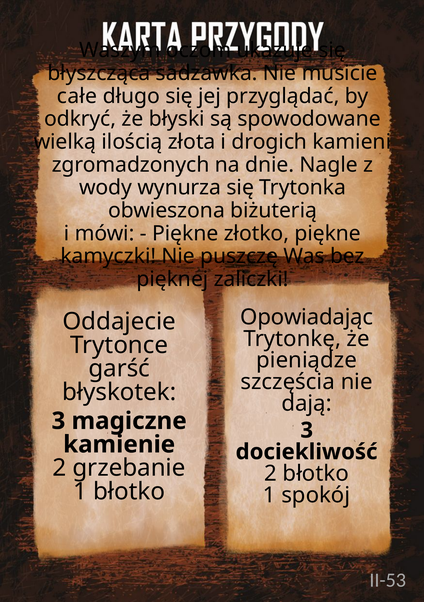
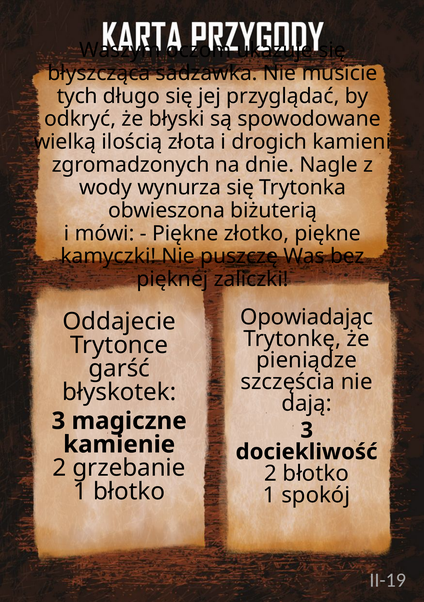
całe: całe -> tych (77, 96)
II-53: II-53 -> II-19 (388, 580)
